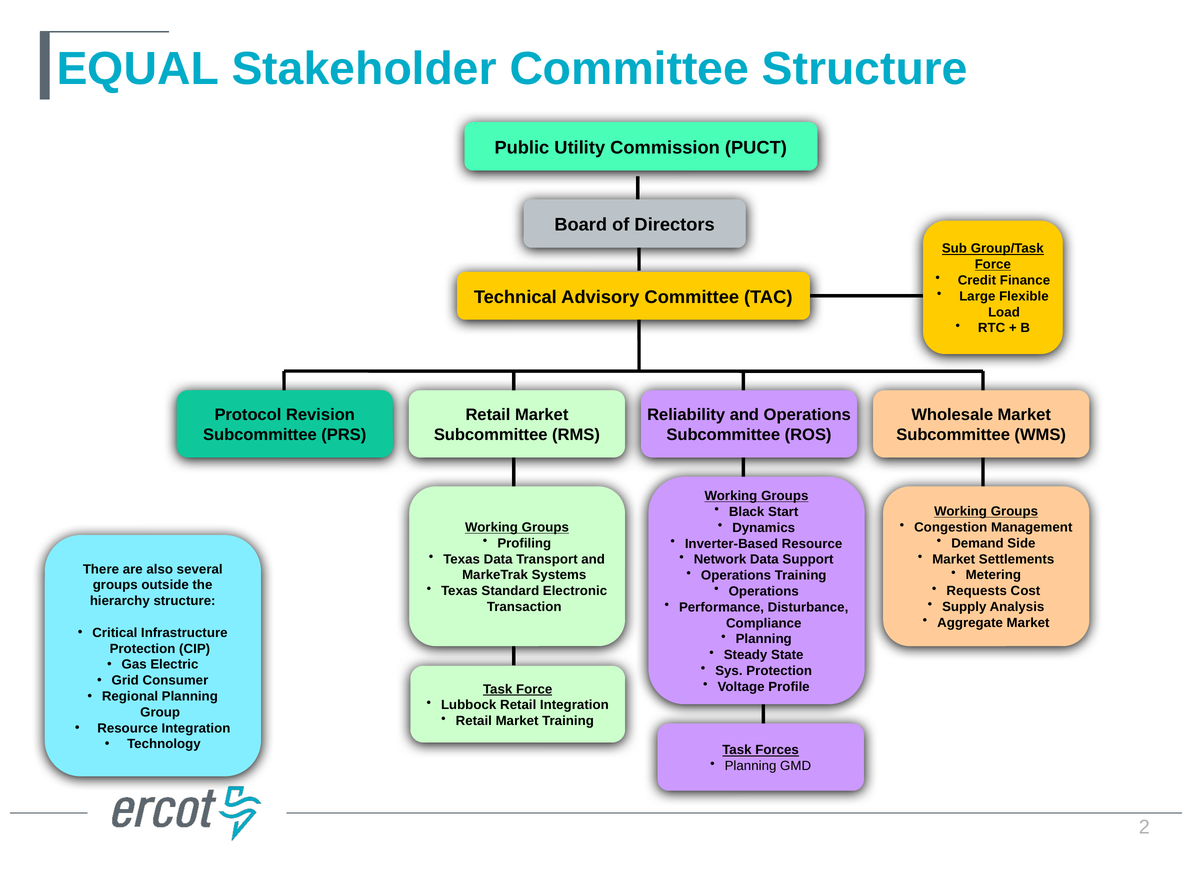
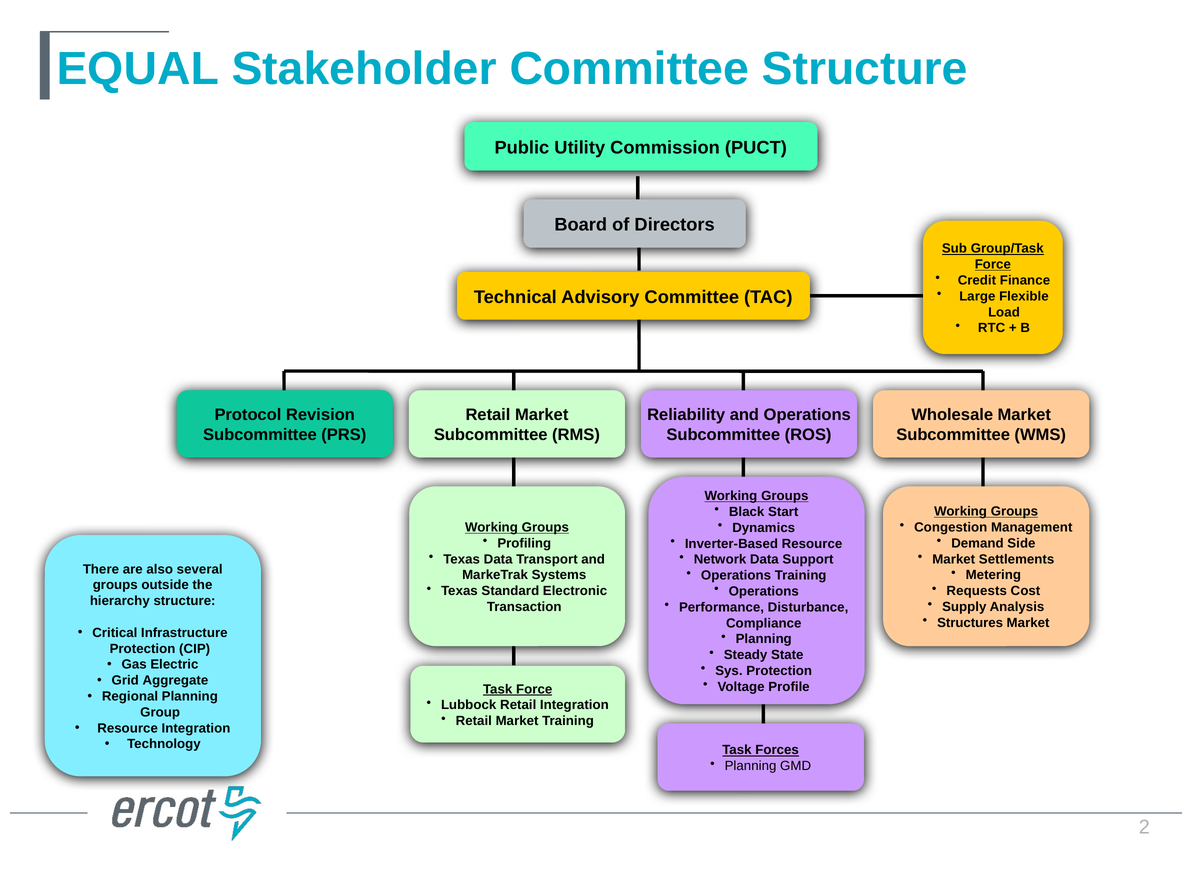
Aggregate: Aggregate -> Structures (970, 622)
Consumer: Consumer -> Aggregate (175, 680)
